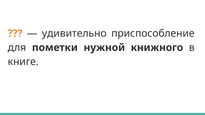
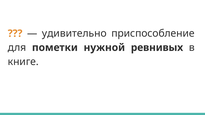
книжного: книжного -> ревнивых (157, 48)
